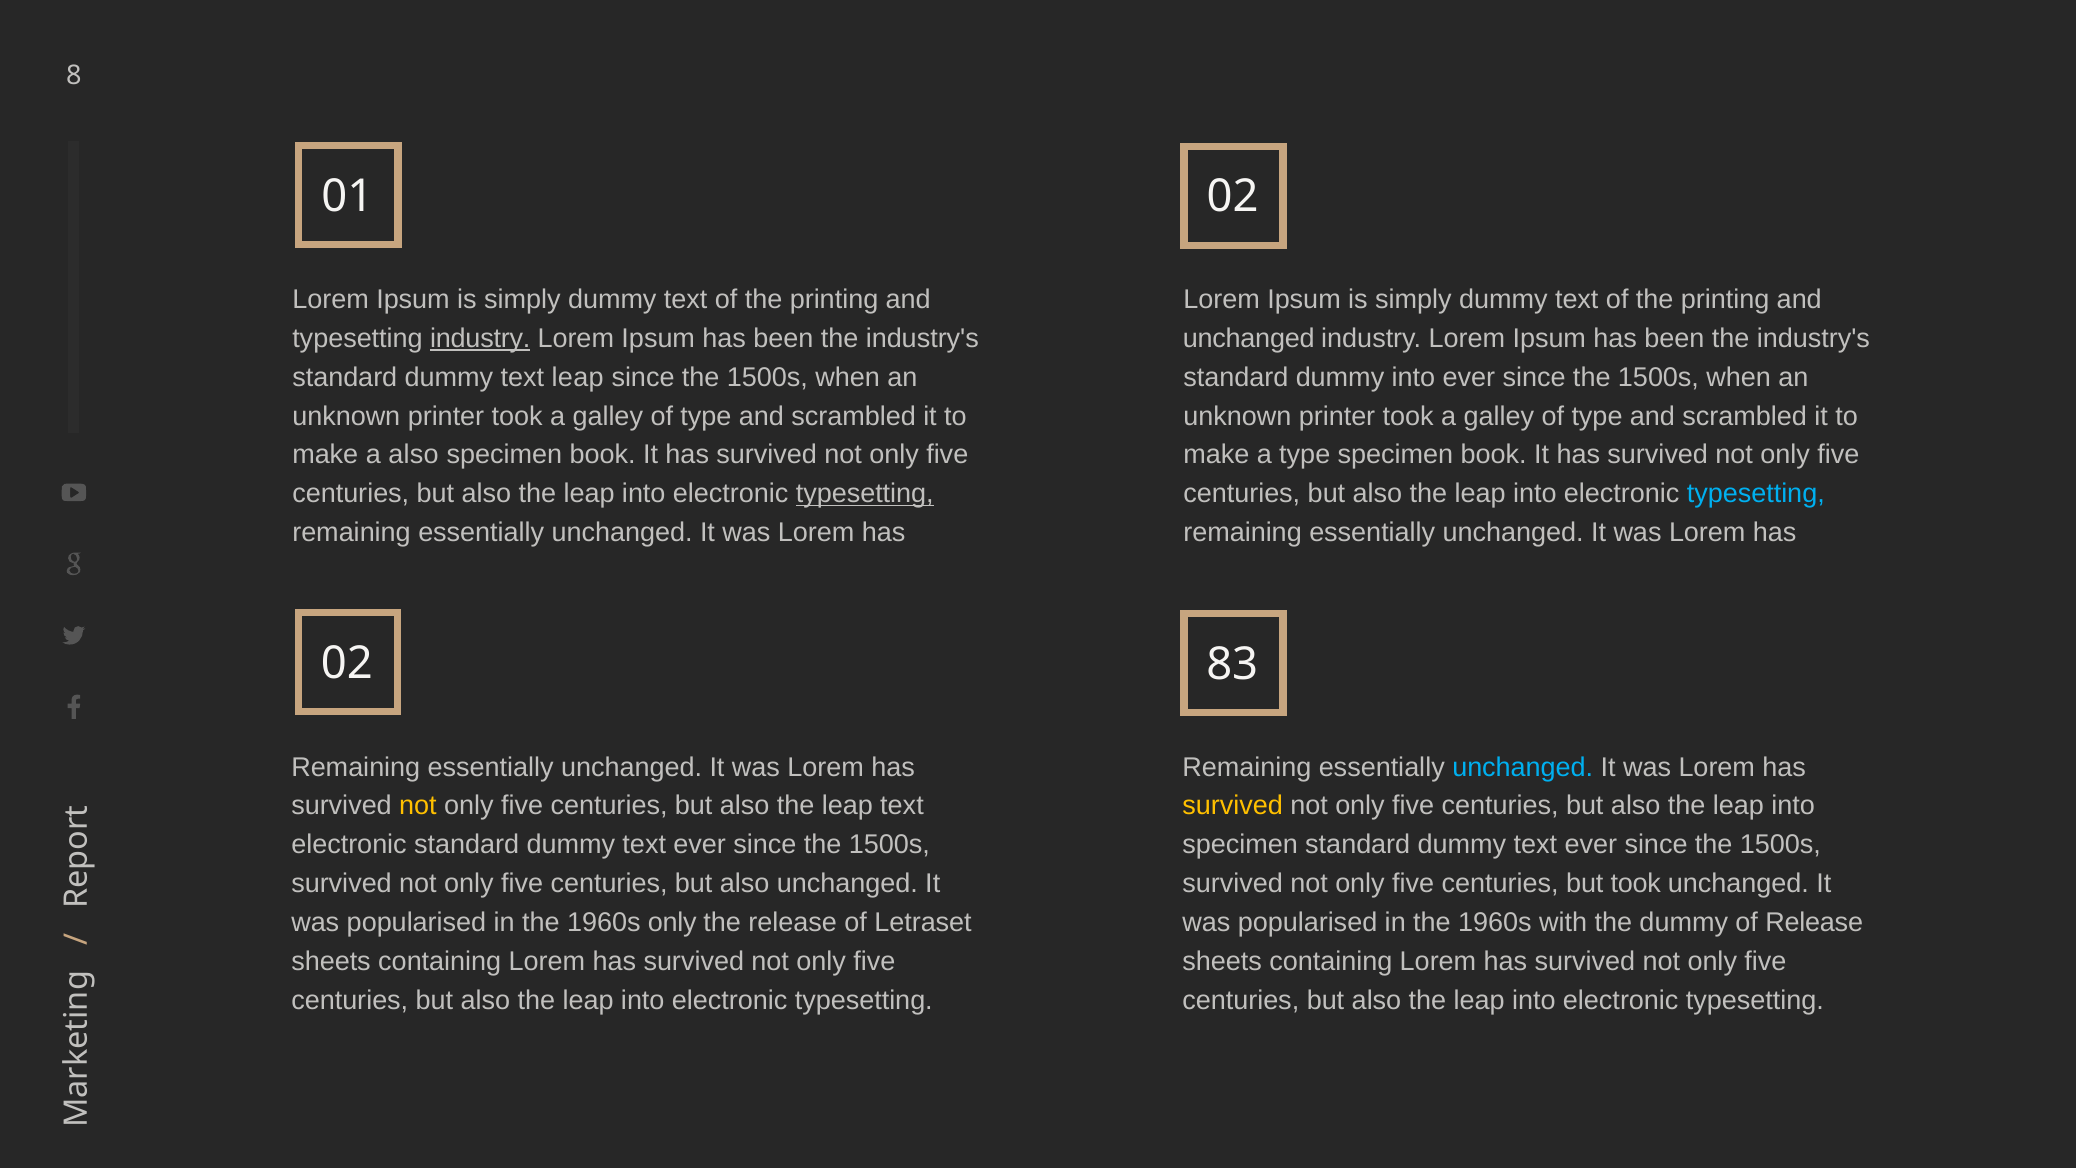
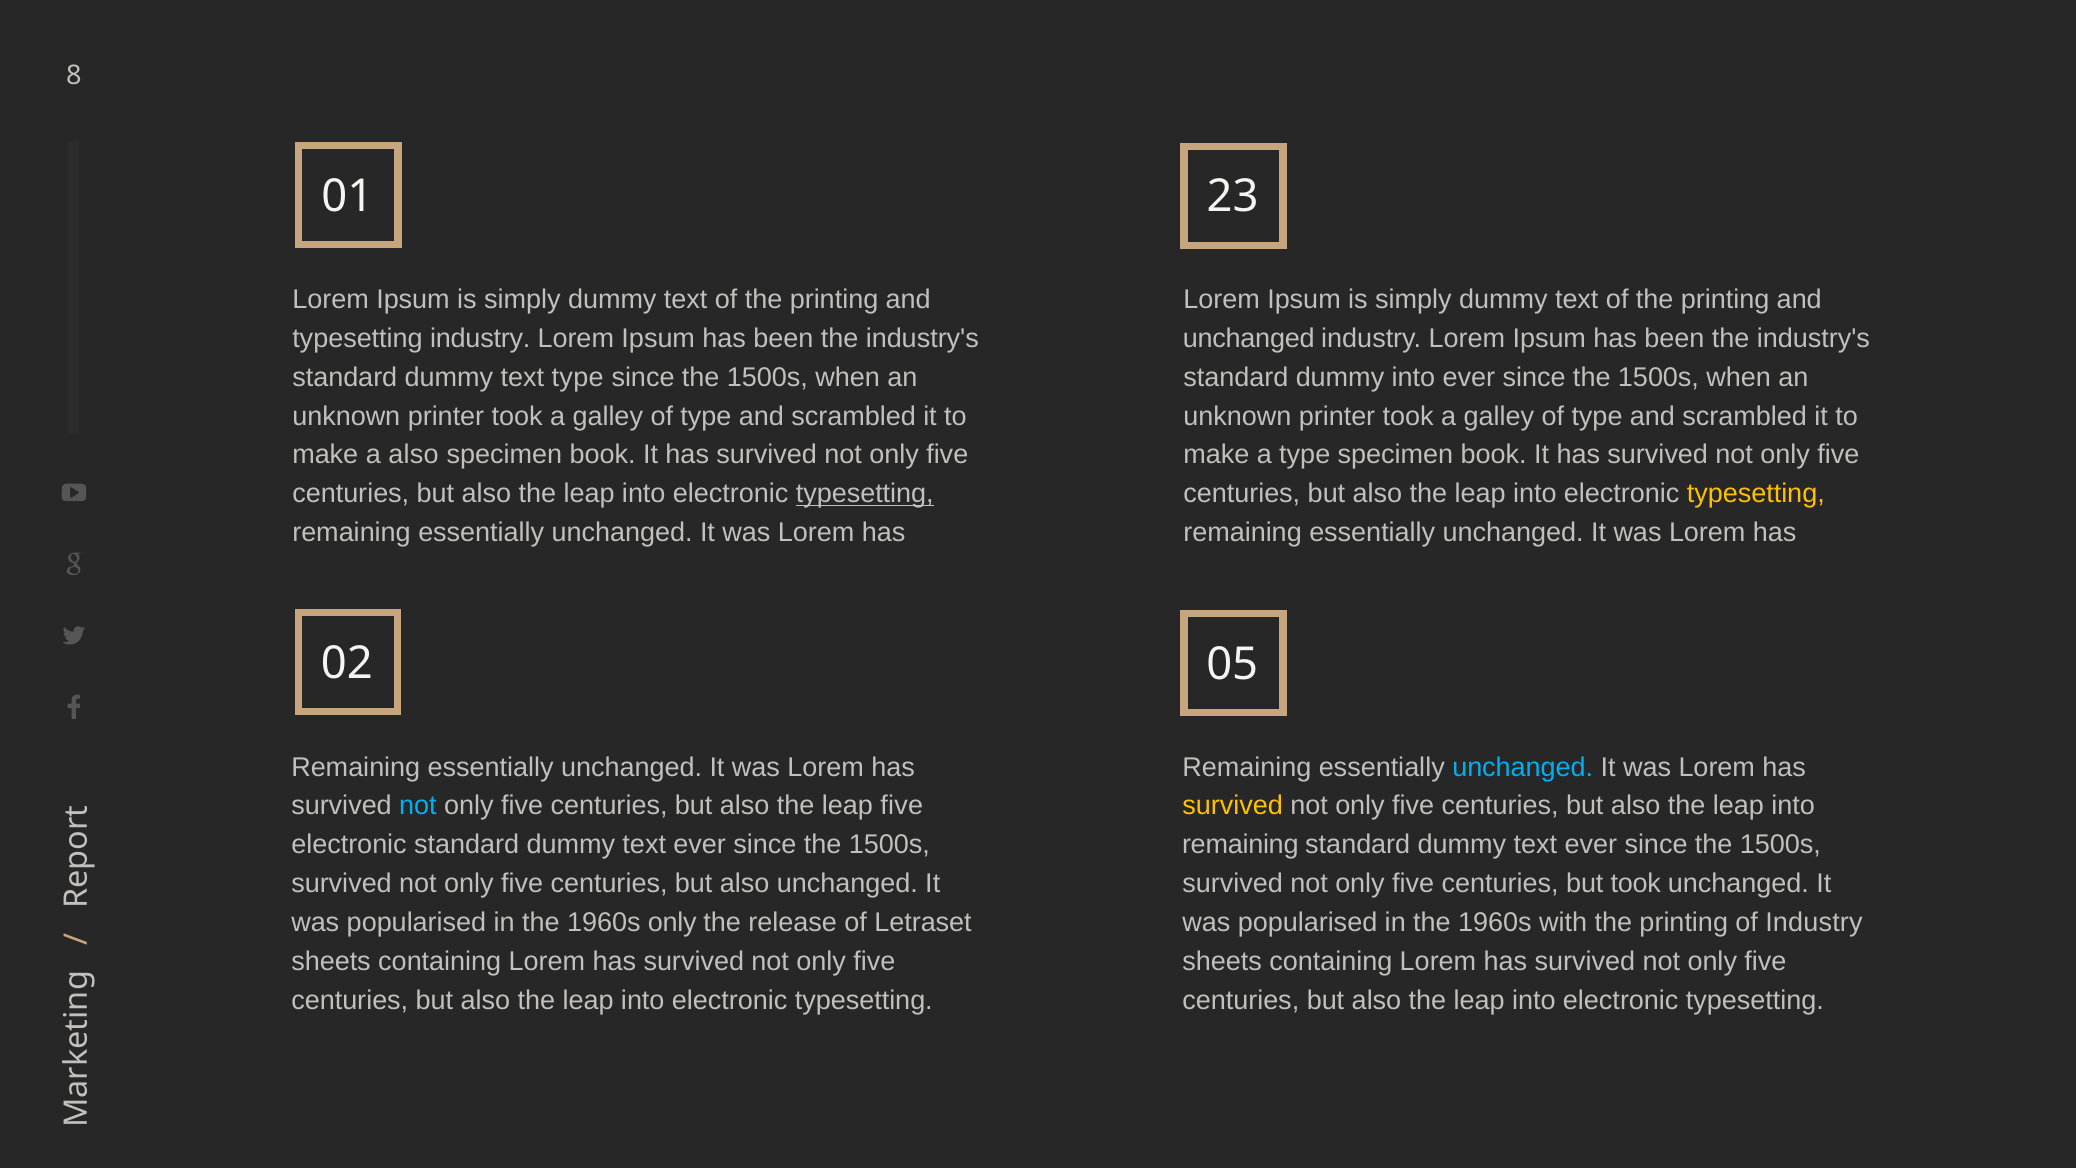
01 02: 02 -> 23 (1233, 197)
industry underline: present -> none (480, 338)
text leap: leap -> type (578, 377)
typesetting colour: light blue -> yellow (1756, 494)
83: 83 -> 05 (1232, 664)
not colour: yellow -> light blue (418, 806)
leap text: text -> five (902, 806)
specimen: specimen -> remaining (1240, 845)
with the dummy: dummy -> printing (1684, 922)
of Release: Release -> Industry (1814, 922)
